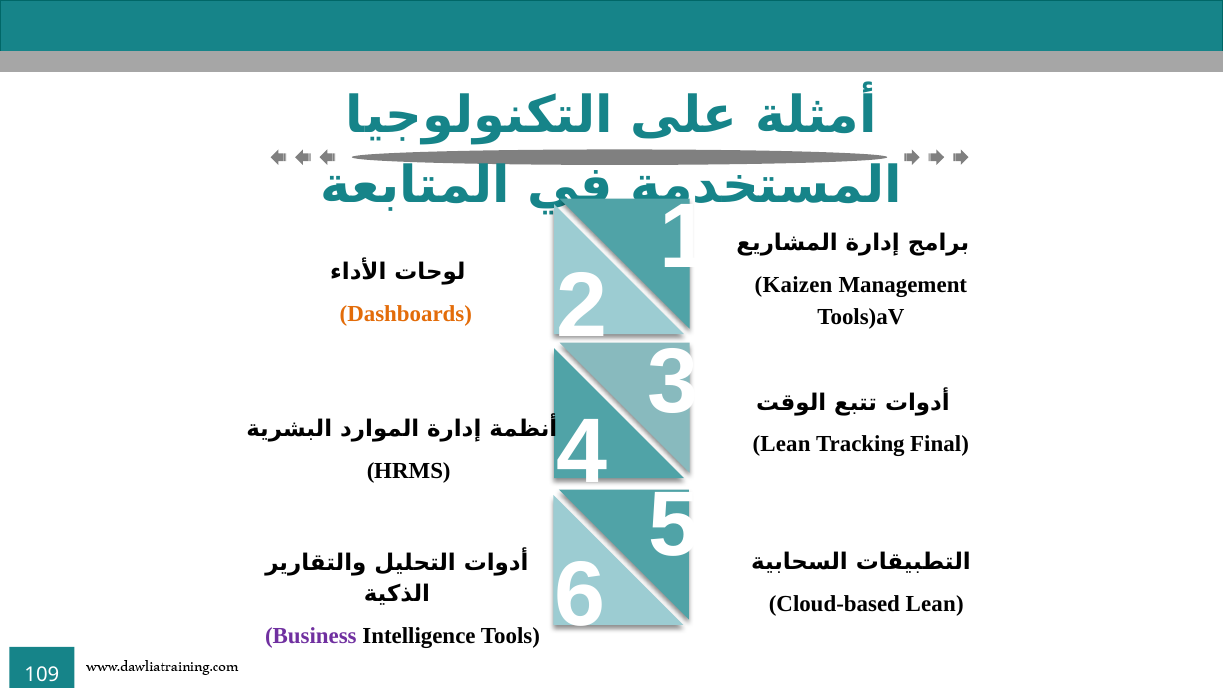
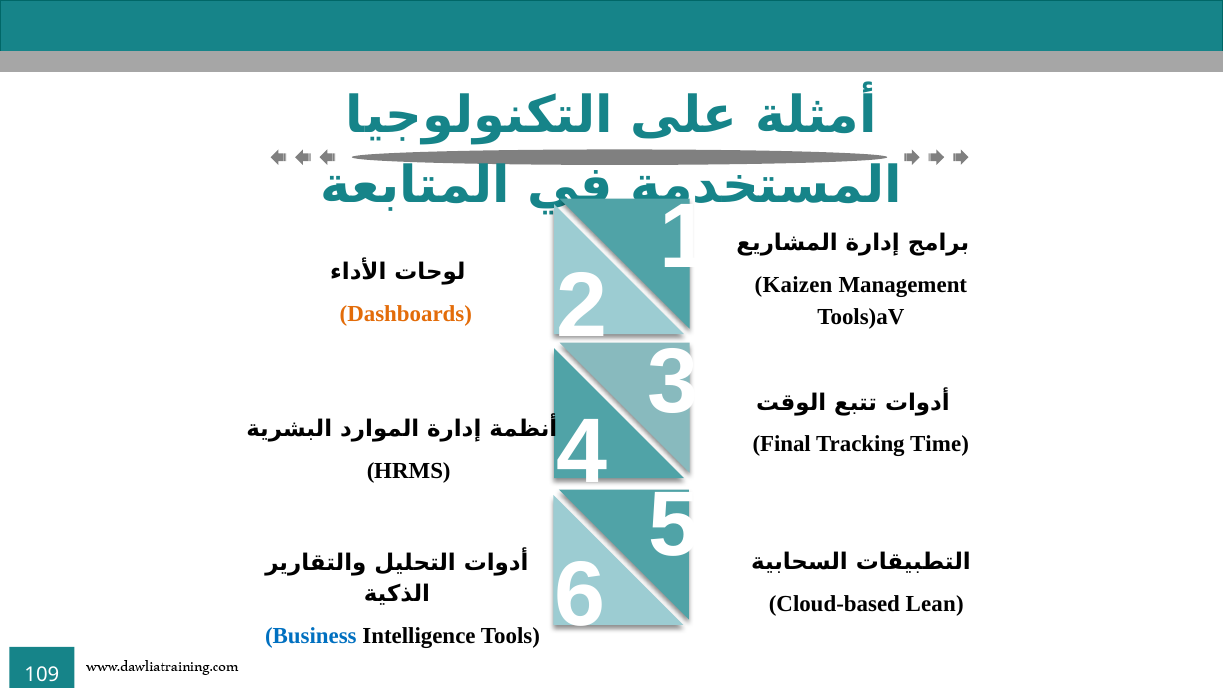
Lean: Lean -> Final (782, 444)
Final: Final -> Time (939, 444)
Business colour: purple -> blue (311, 636)
